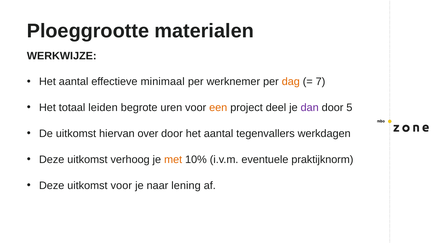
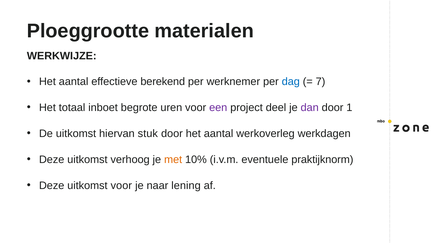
minimaal: minimaal -> berekend (163, 82)
dag colour: orange -> blue (291, 82)
leiden: leiden -> inboet (103, 108)
een colour: orange -> purple (218, 108)
5: 5 -> 1 (349, 108)
over: over -> stuk (148, 134)
tegenvallers: tegenvallers -> werkoverleg (265, 134)
